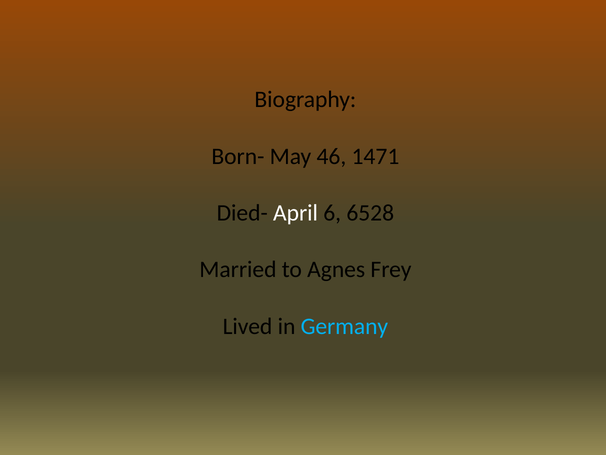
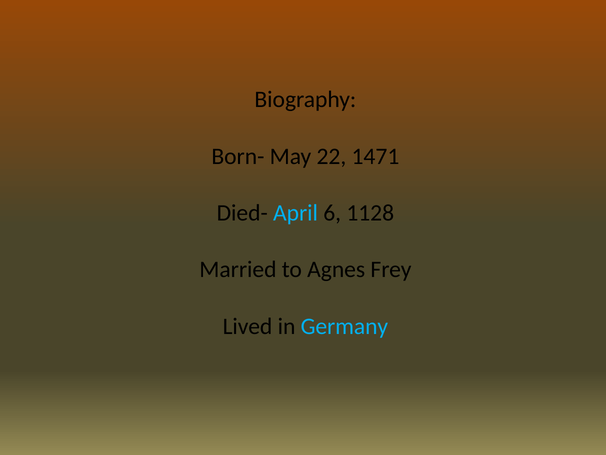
46: 46 -> 22 (331, 156)
April colour: white -> light blue (296, 213)
6528: 6528 -> 1128 (370, 213)
